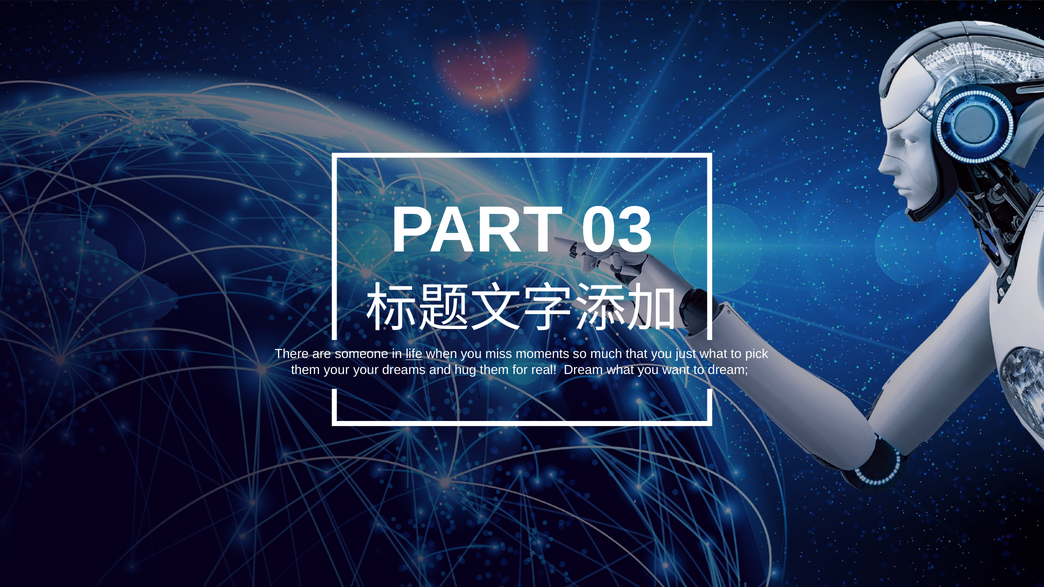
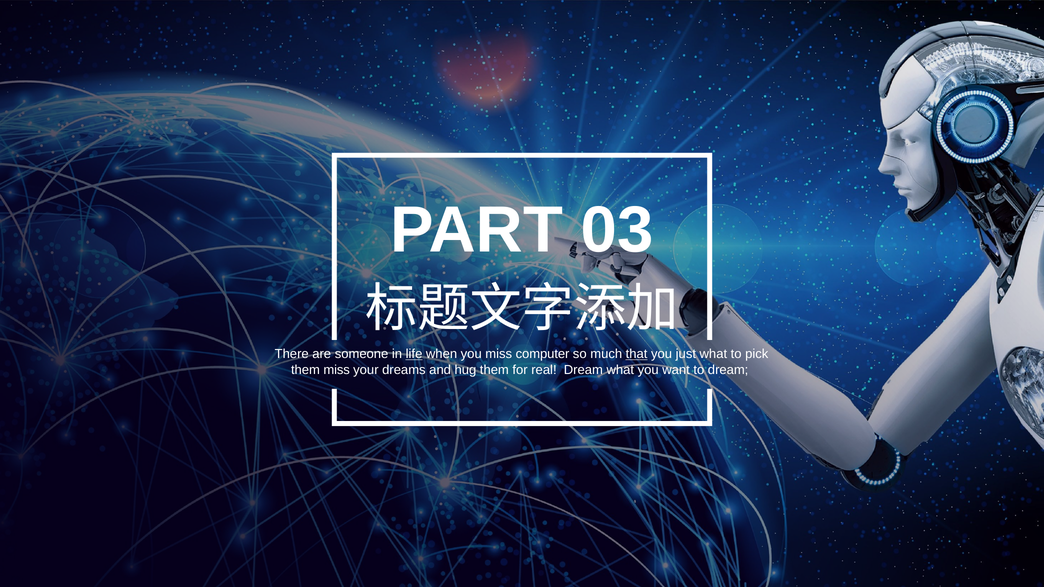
moments: moments -> computer (543, 354)
that underline: none -> present (637, 354)
them your: your -> miss (337, 370)
